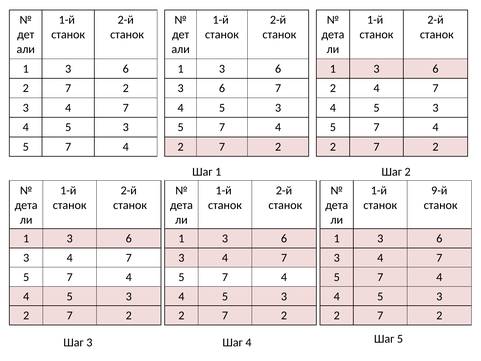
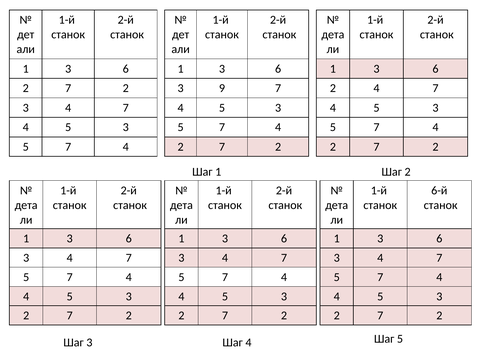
6: 6 -> 9 (222, 88)
9-й: 9-й -> 6-й (439, 190)
